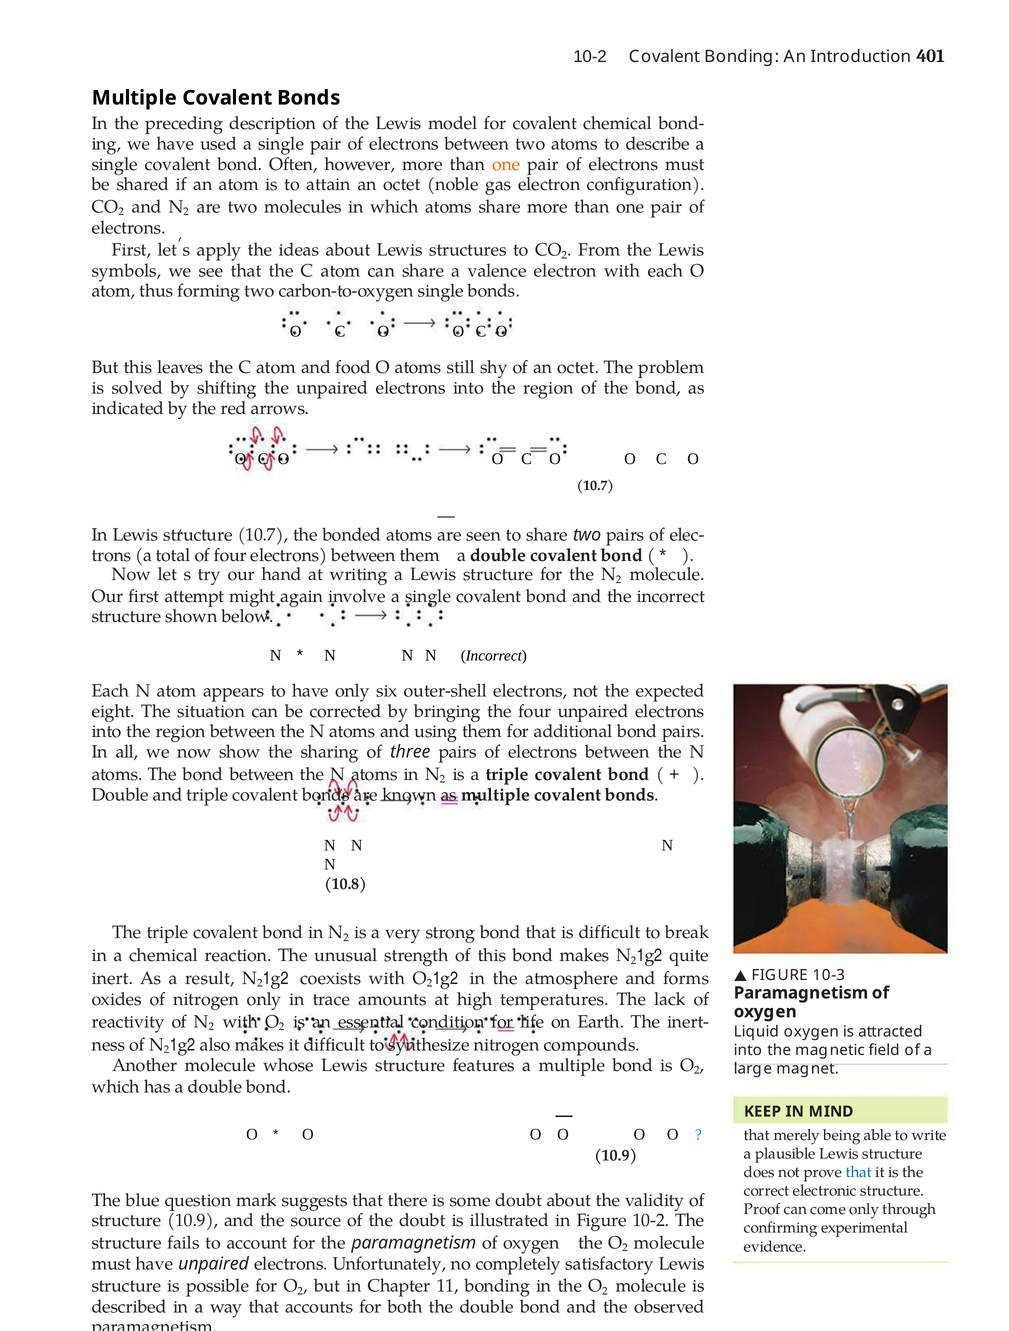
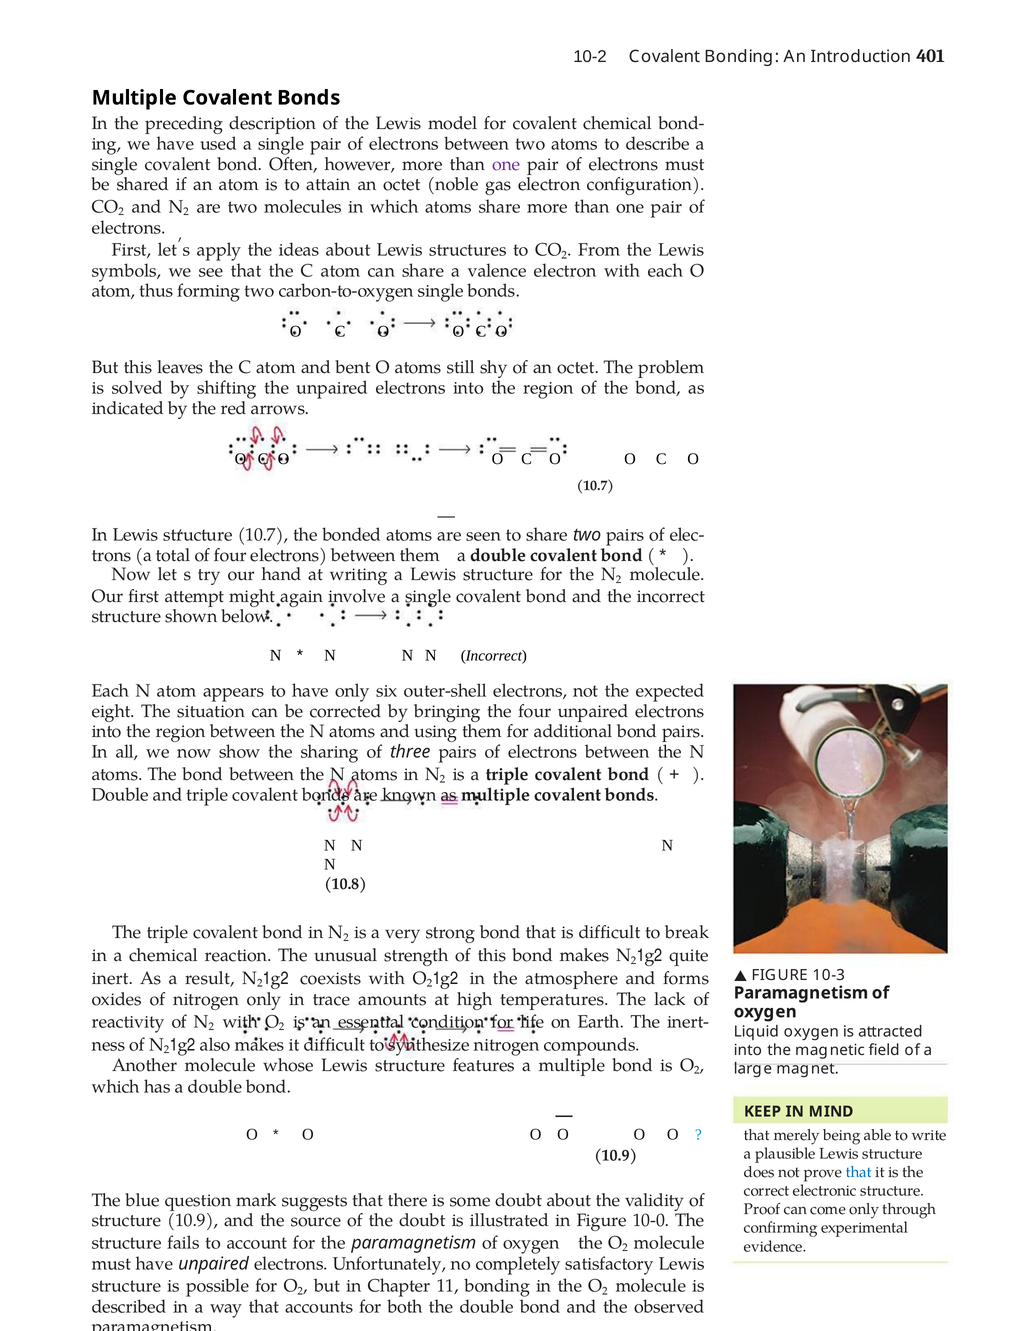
one colour: orange -> purple (506, 164)
food: food -> bent (353, 367)
Figure 10-2: 10-2 -> 10-0 (651, 1220)
